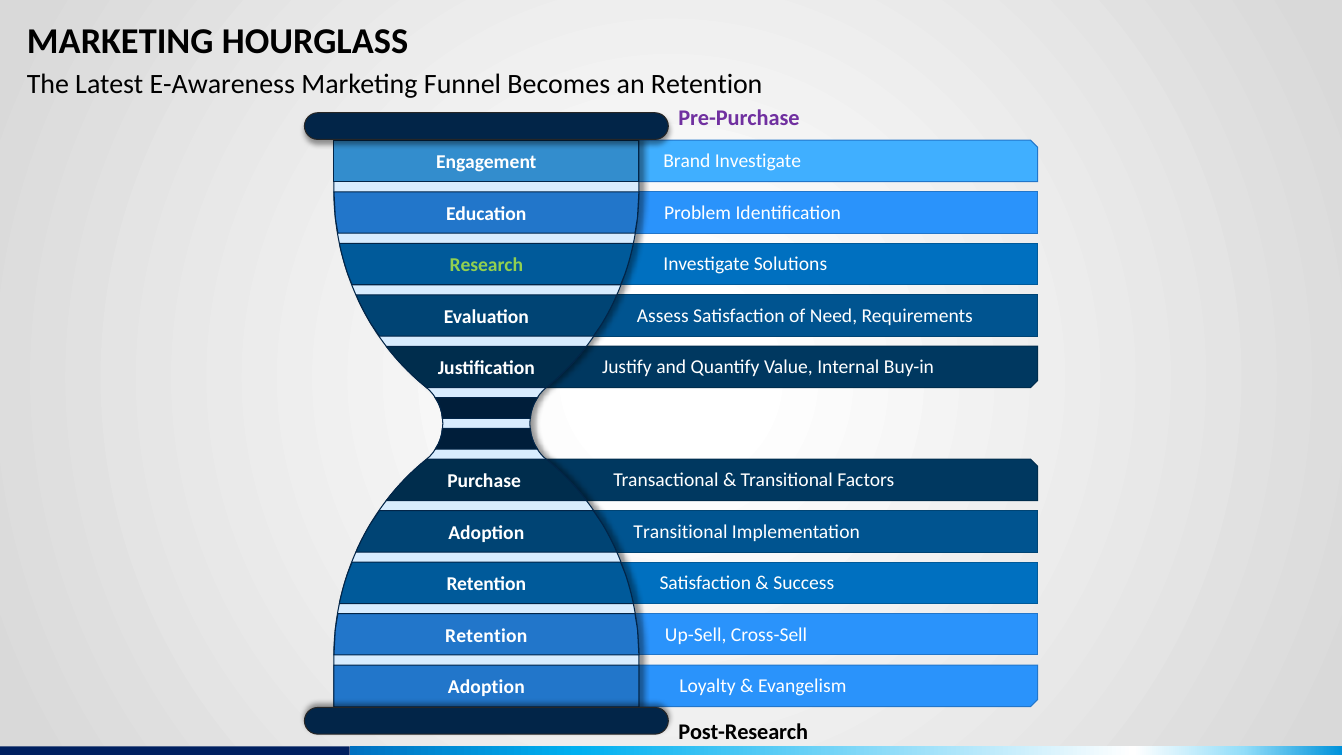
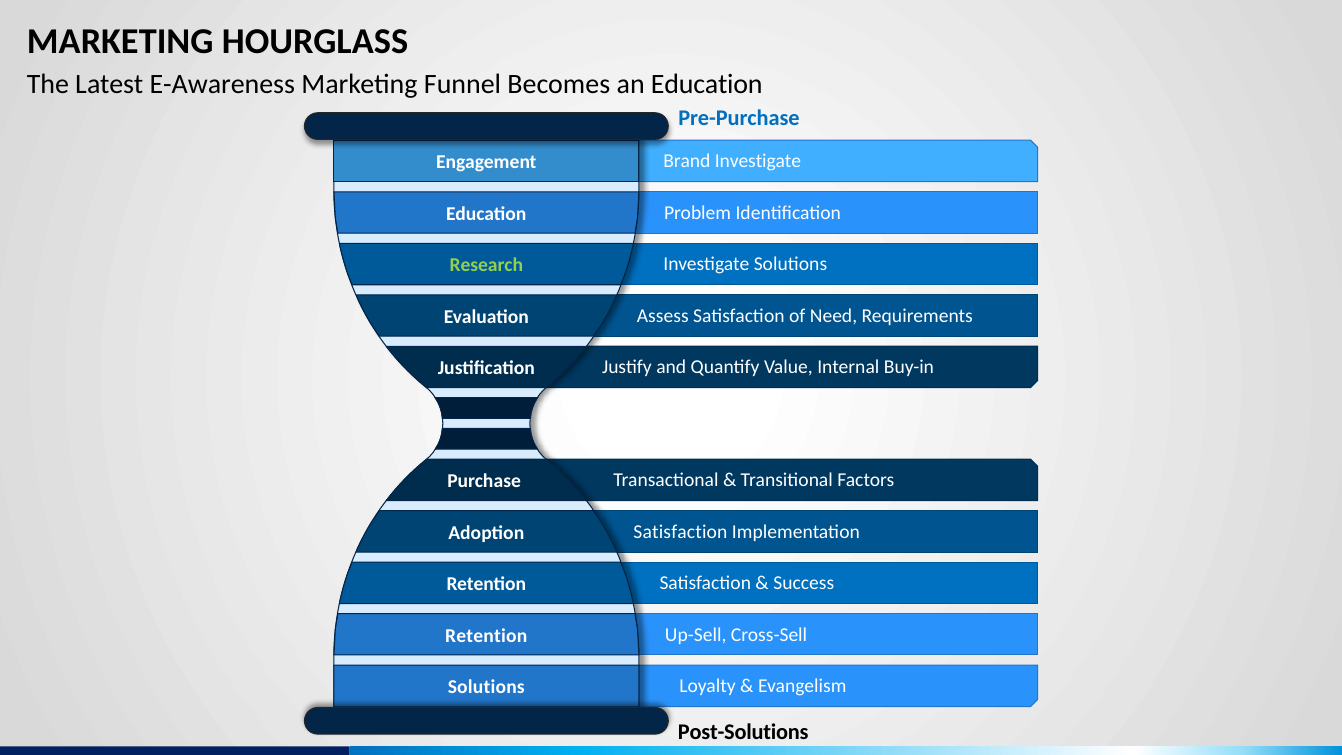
an Retention: Retention -> Education (707, 84)
Pre-Purchase colour: purple -> blue (739, 118)
Adoption Transitional: Transitional -> Satisfaction (680, 532)
Adoption: Adoption -> Solutions (486, 687)
Post-Research: Post-Research -> Post-Solutions (743, 732)
